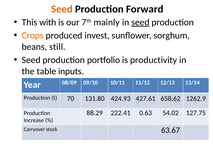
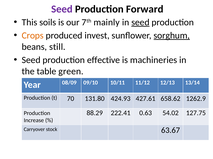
Seed colour: orange -> purple (62, 9)
with: with -> soils (48, 22)
sorghum underline: none -> present (172, 36)
portfolio: portfolio -> effective (104, 60)
productivity: productivity -> machineries (154, 60)
inputs: inputs -> green (71, 72)
